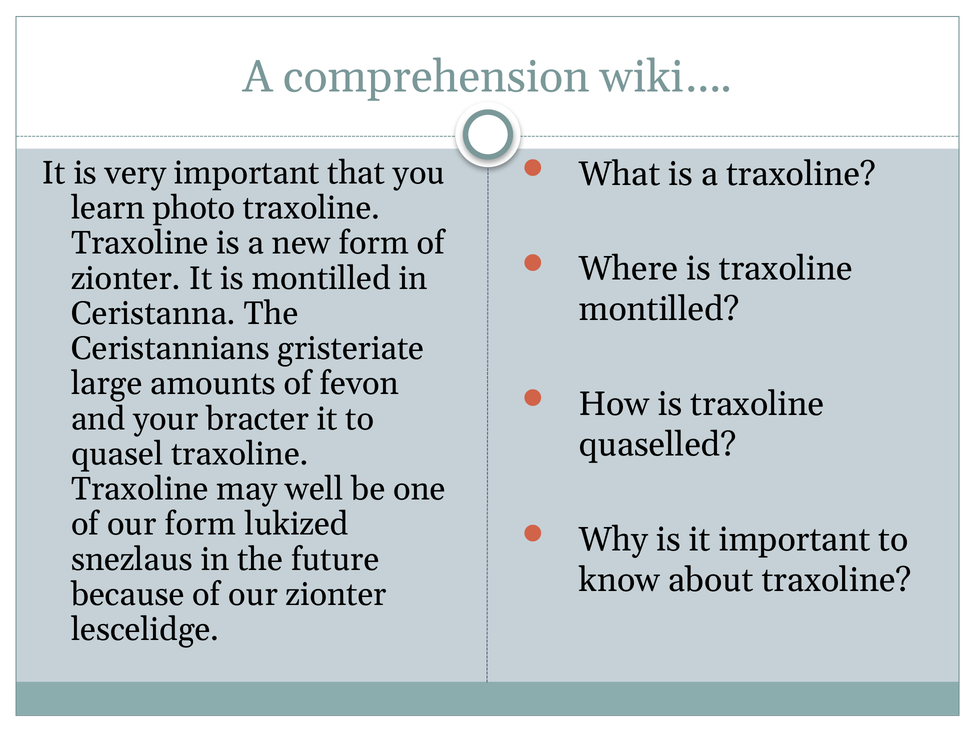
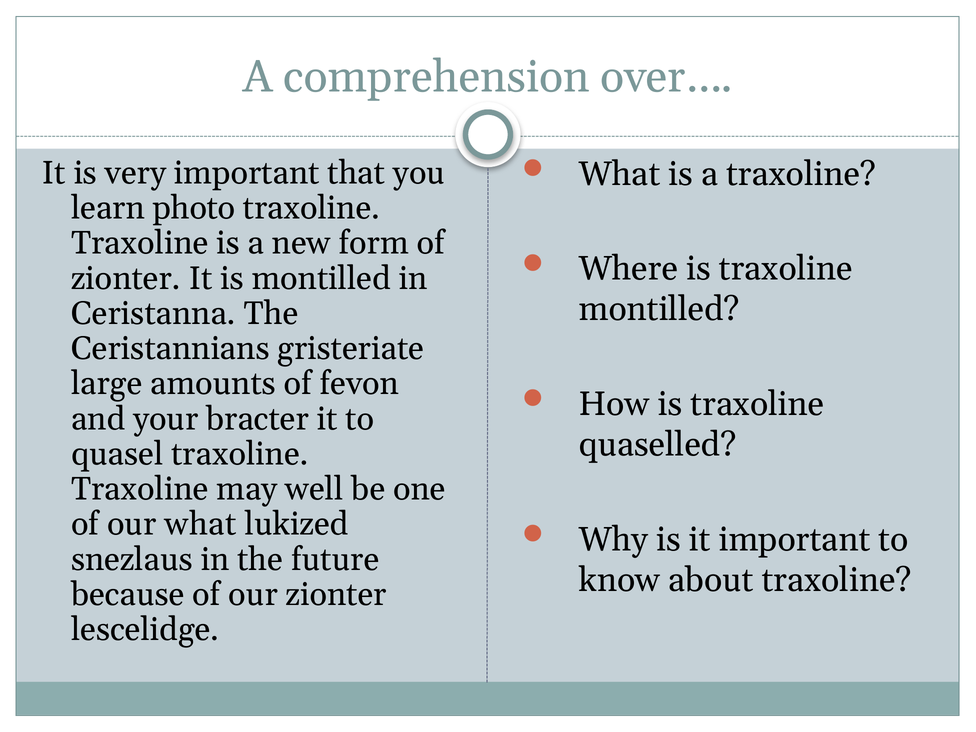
wiki…: wiki… -> over… (666, 77)
our form: form -> what (201, 524)
